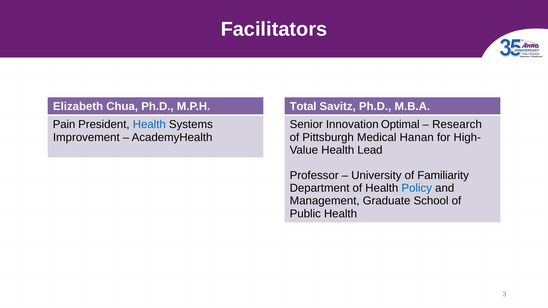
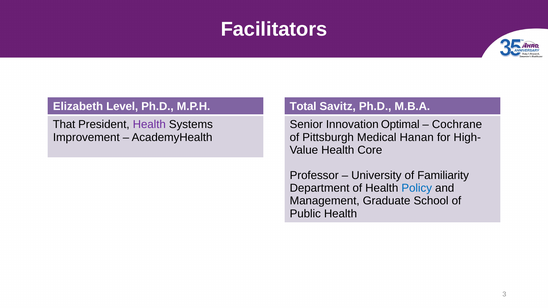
Chua: Chua -> Level (122, 106)
Pain: Pain -> That (64, 125)
Health colour: blue -> purple (149, 125)
Research: Research -> Cochrane (457, 125)
Lead: Lead -> Core (370, 150)
